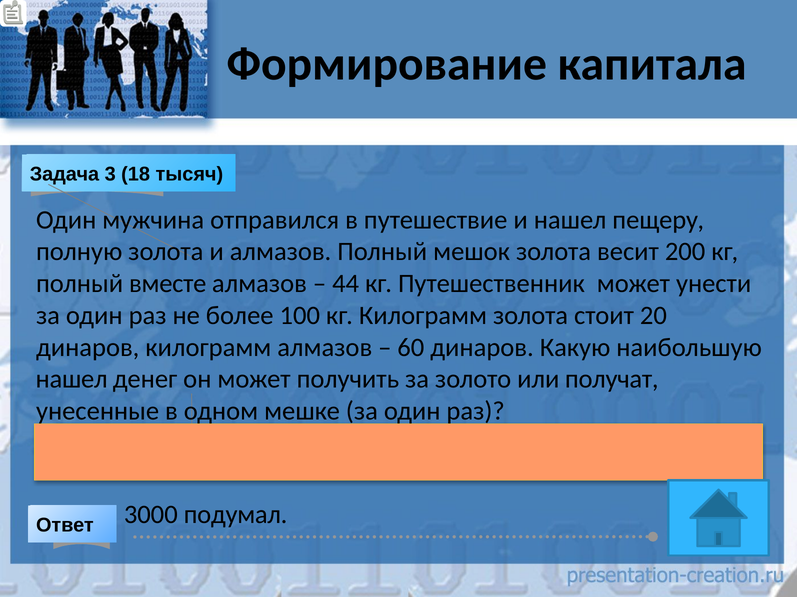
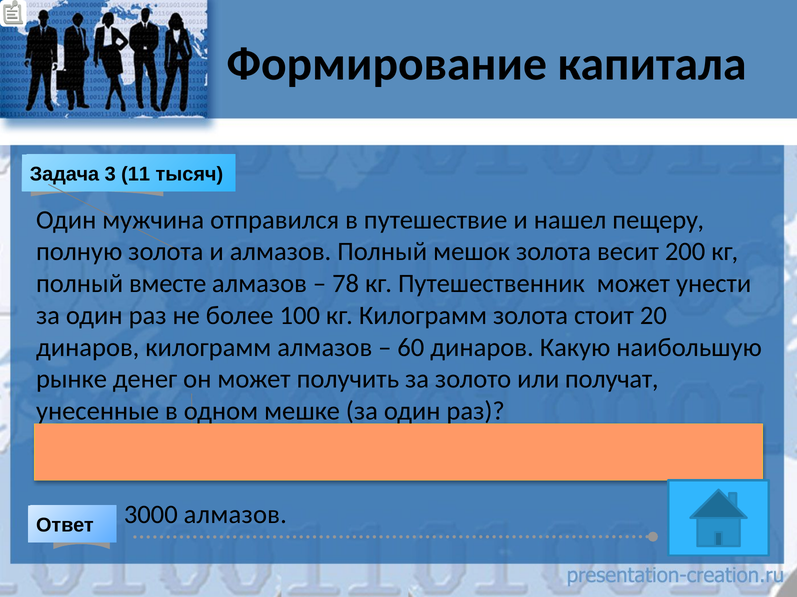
18: 18 -> 11 (136, 174)
44: 44 -> 78 (346, 284)
нашел: нашел -> рынке (72, 380)
подумал: подумал -> алмазов (235, 515)
